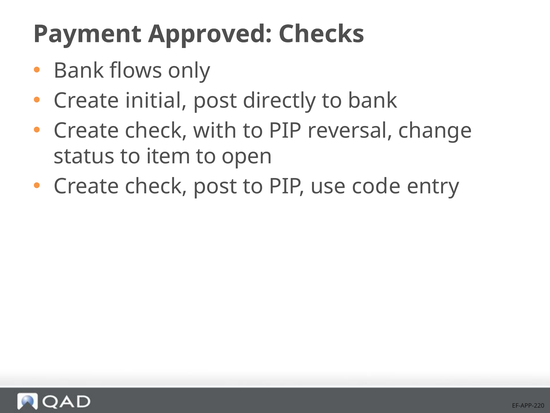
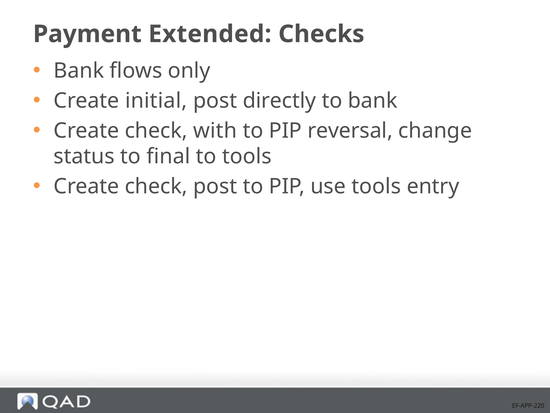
Approved: Approved -> Extended (210, 34)
item: item -> final (168, 156)
to open: open -> tools (247, 156)
use code: code -> tools (376, 186)
